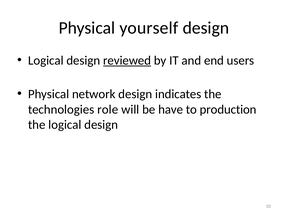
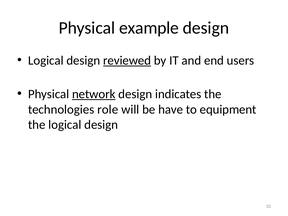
yourself: yourself -> example (149, 28)
network underline: none -> present (94, 94)
production: production -> equipment (228, 109)
